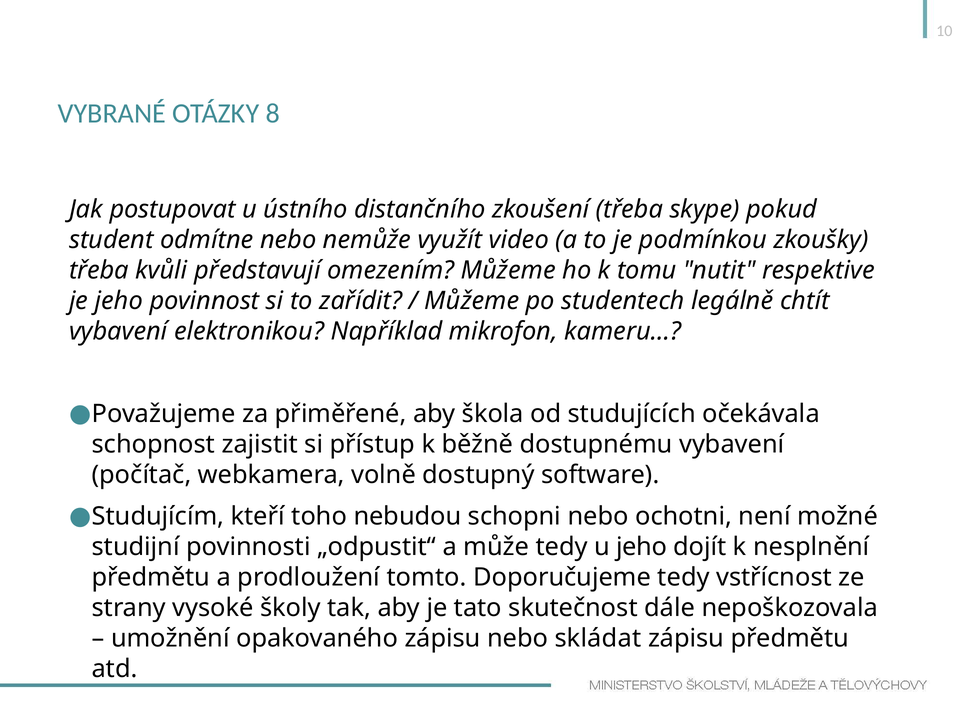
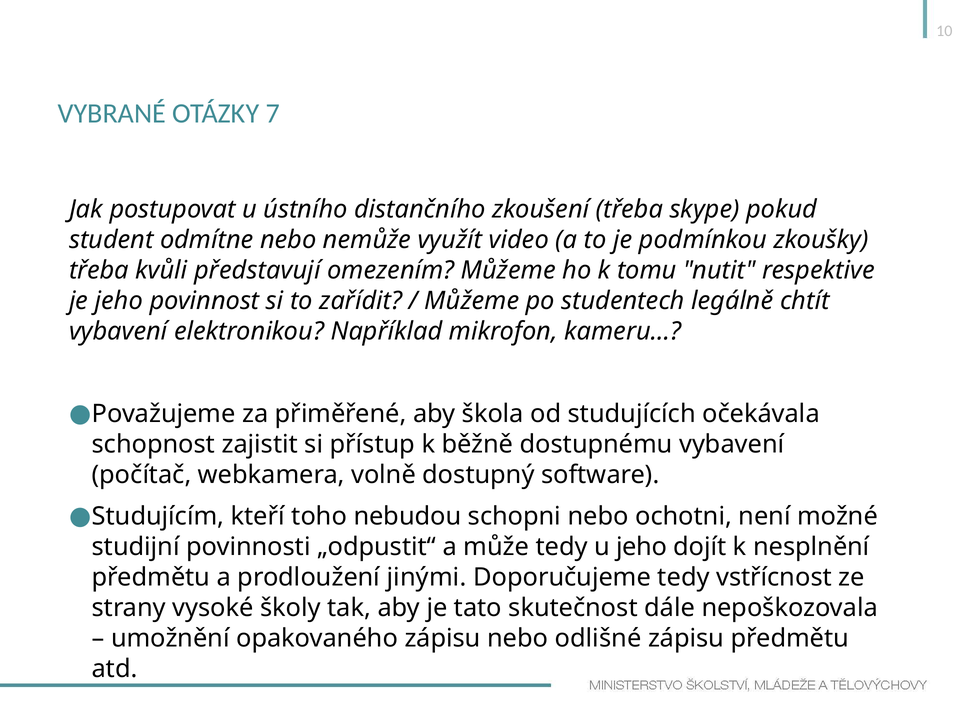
8: 8 -> 7 (273, 114)
tomto: tomto -> jinými (427, 577)
skládat: skládat -> odlišné (598, 638)
